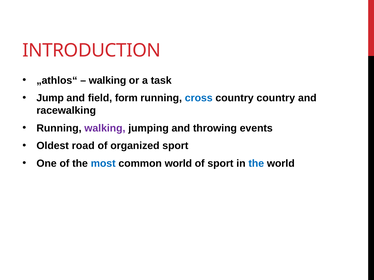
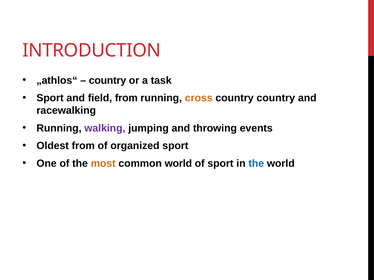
walking: walking -> country (108, 81)
Jump: Jump -> Sport (50, 98)
field form: form -> from (126, 98)
cross colour: blue -> orange (199, 98)
Oldest road: road -> from (83, 146)
most colour: blue -> orange (103, 164)
